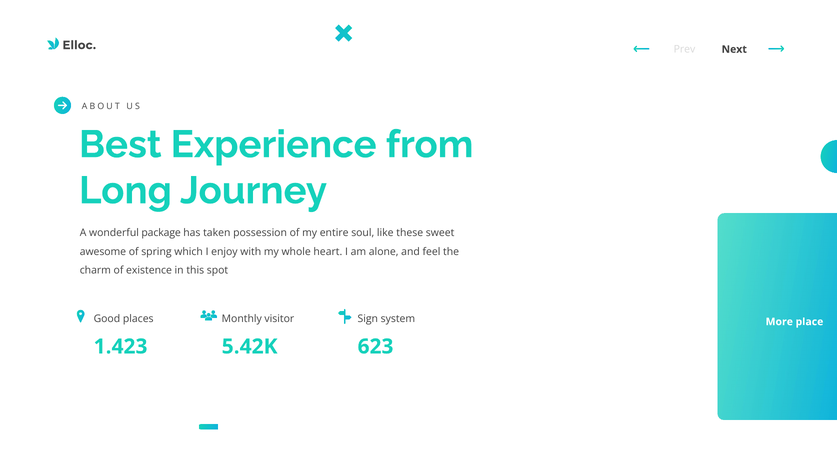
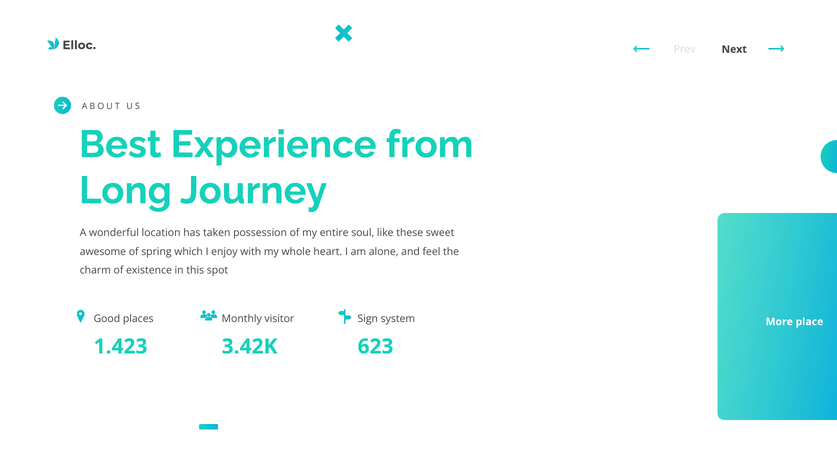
package: package -> location (161, 233)
5.42K: 5.42K -> 3.42K (250, 346)
